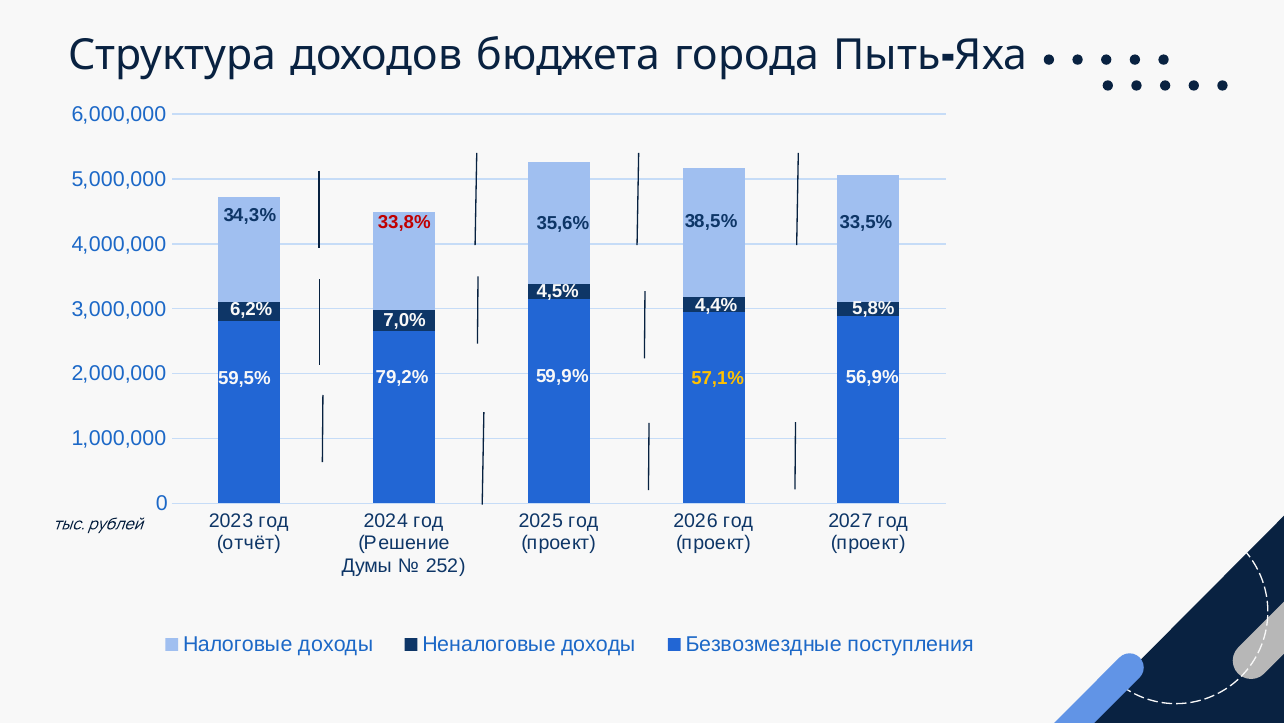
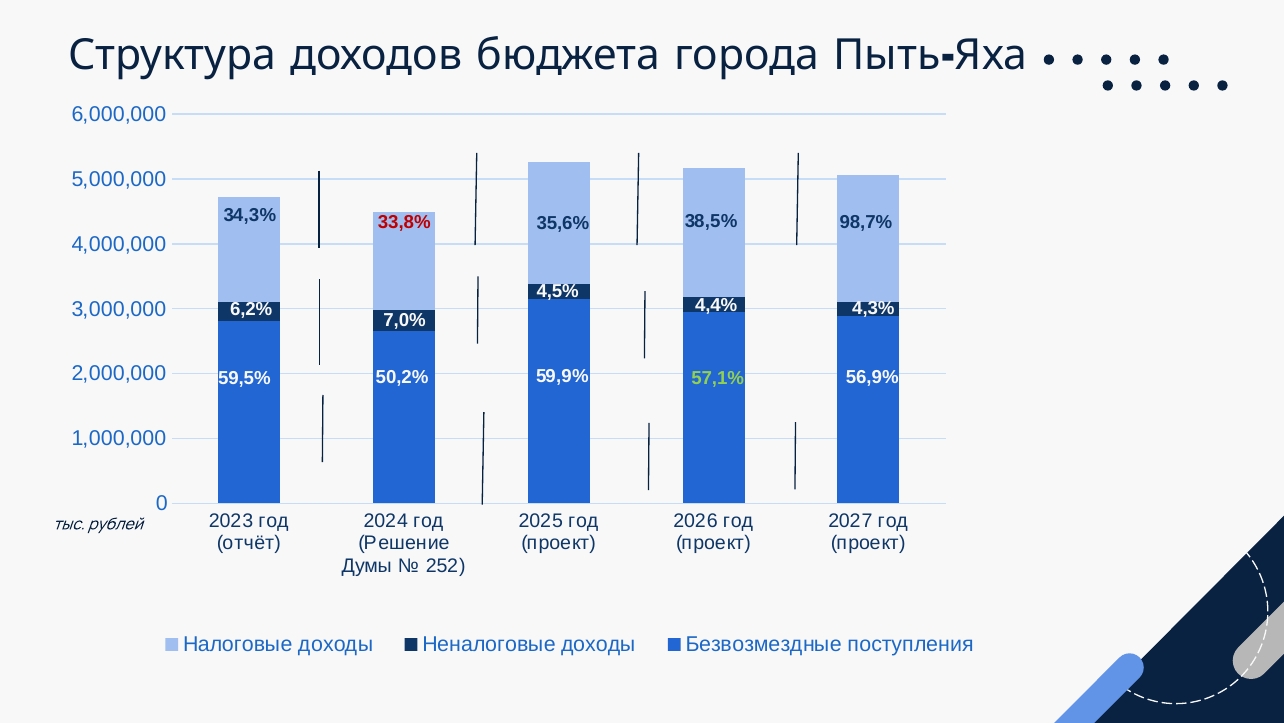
33,5%: 33,5% -> 98,7% (866, 222)
5,8%: 5,8% -> 4,3% (873, 308)
79,2%: 79,2% -> 50,2% (402, 377)
57,1% colour: yellow -> light green (718, 378)
